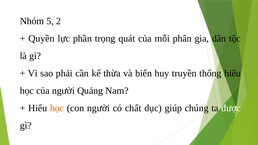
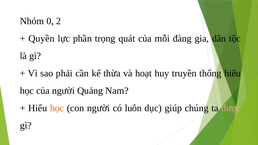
5: 5 -> 0 (50, 21)
phân: phân -> đàng (182, 39)
biến: biến -> hoạt (144, 73)
chất: chất -> luôn (133, 108)
được colour: white -> pink (231, 108)
